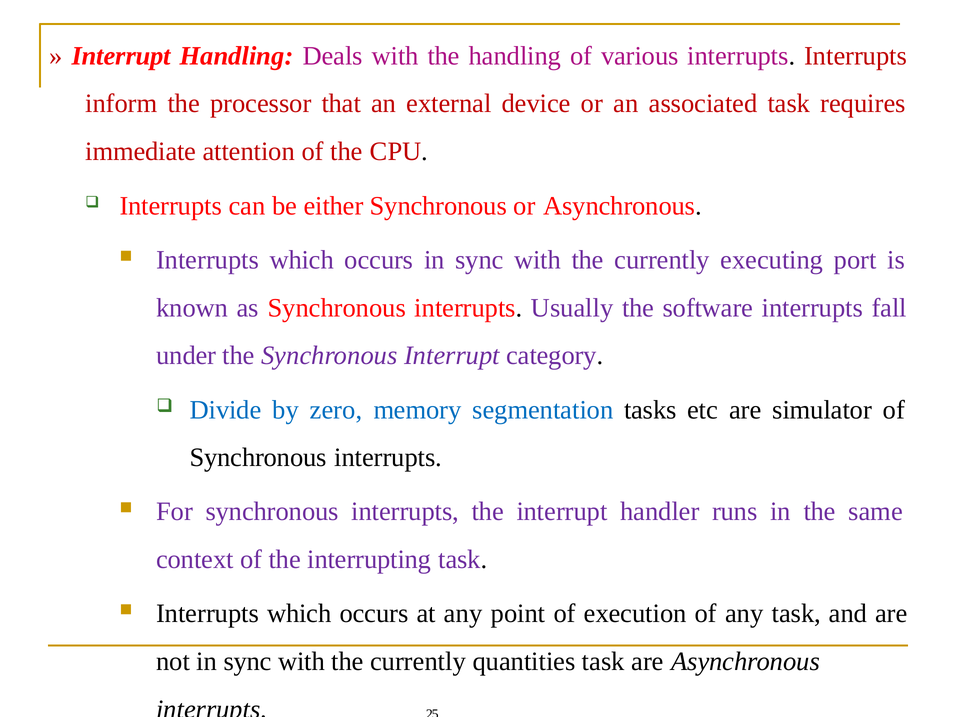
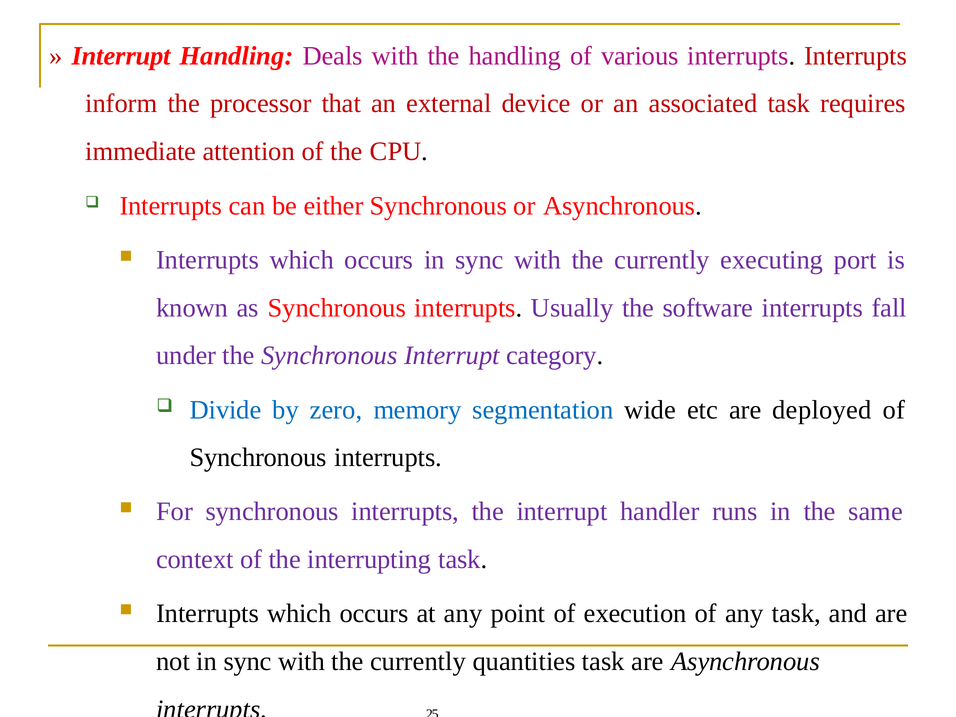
tasks: tasks -> wide (650, 410)
simulator: simulator -> deployed (822, 410)
